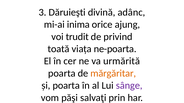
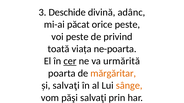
Dăruieşti: Dăruieşti -> Deschide (67, 12)
inima: inima -> păcat (78, 25)
orice ajung: ajung -> peste (127, 25)
voi trudit: trudit -> peste (77, 37)
cer underline: none -> present (70, 61)
și poarta: poarta -> salvaţi (66, 86)
sânge colour: purple -> orange (129, 86)
